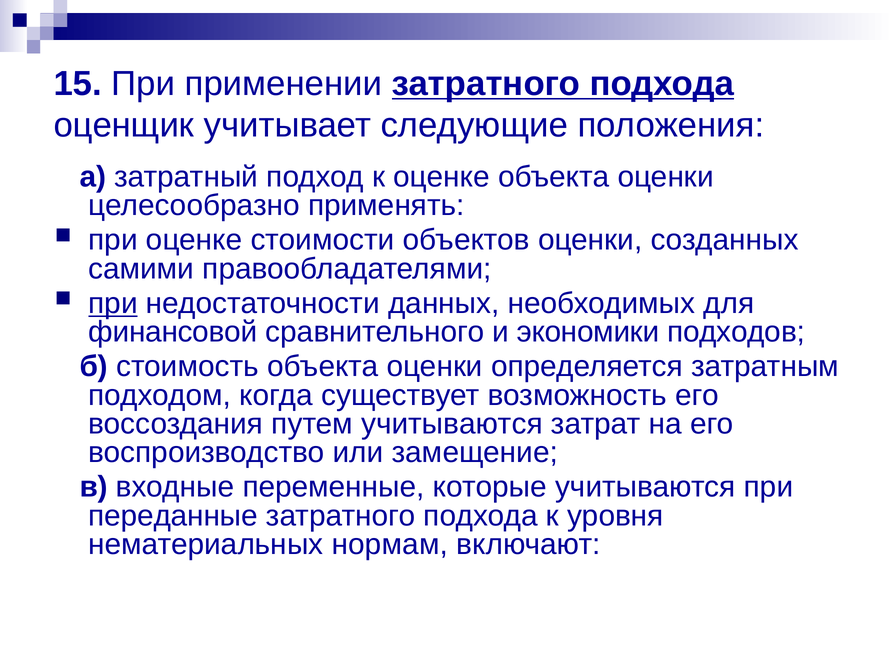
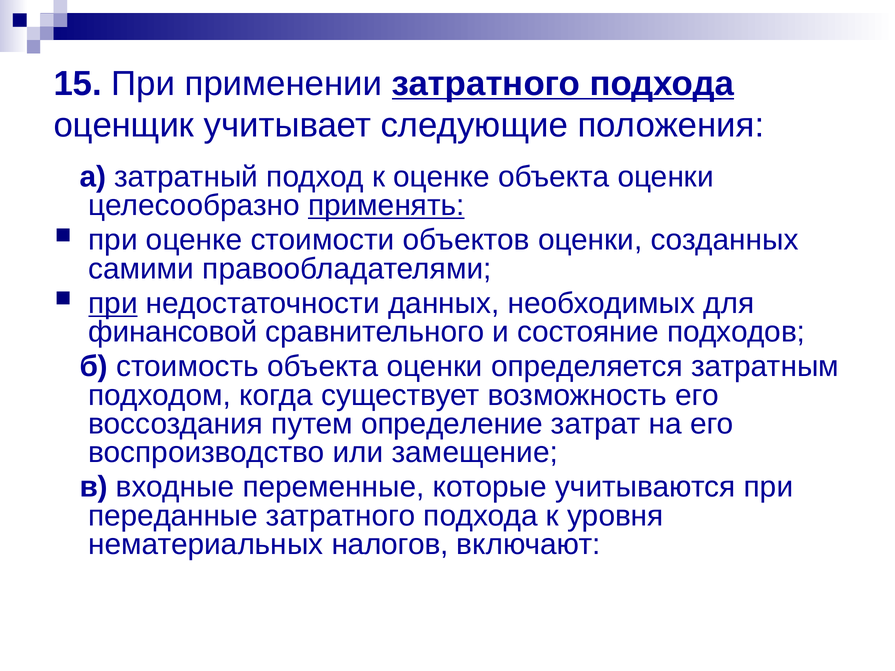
применять underline: none -> present (386, 206)
экономики: экономики -> состояние (588, 332)
путем учитываются: учитываются -> определение (452, 424)
нормам: нормам -> налогов (390, 545)
